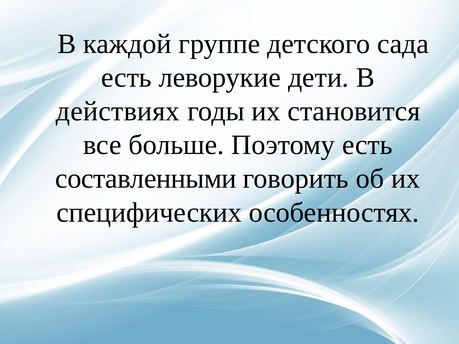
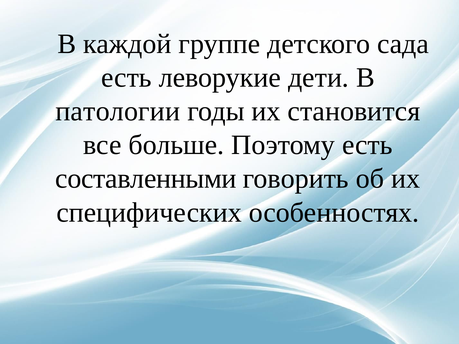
действиях: действиях -> патологии (118, 111)
